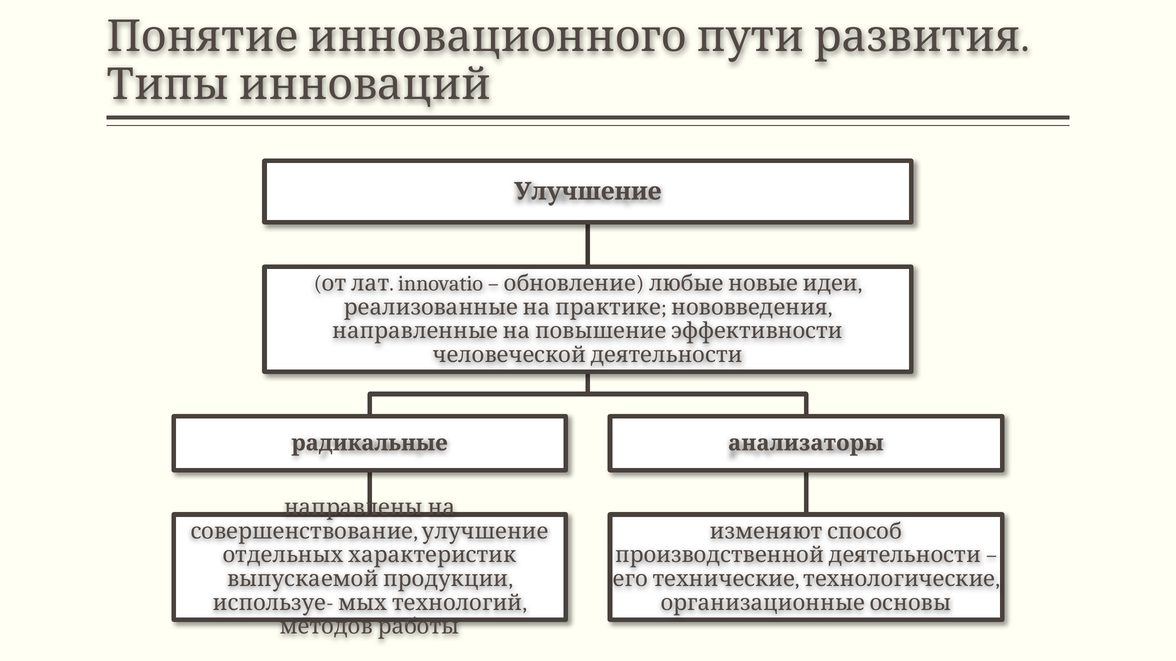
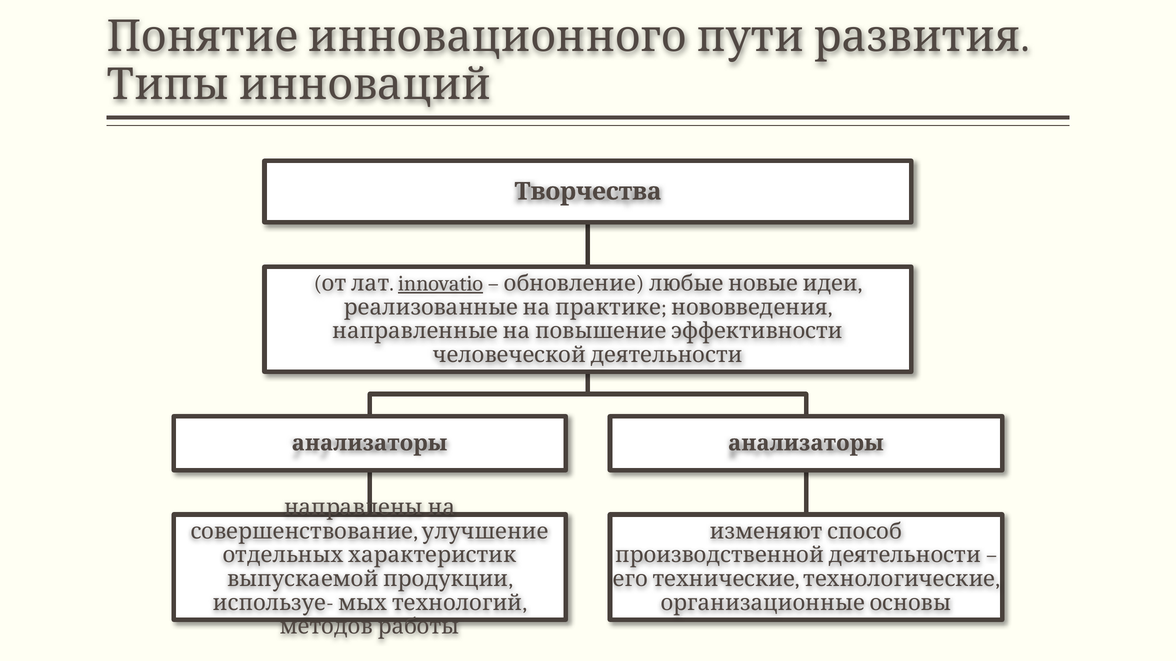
Улучшение: Улучшение -> Творчества (588, 192)
innovatio underline: none -> present (440, 284)
радикальные: радикальные -> анализаторы (369, 443)
